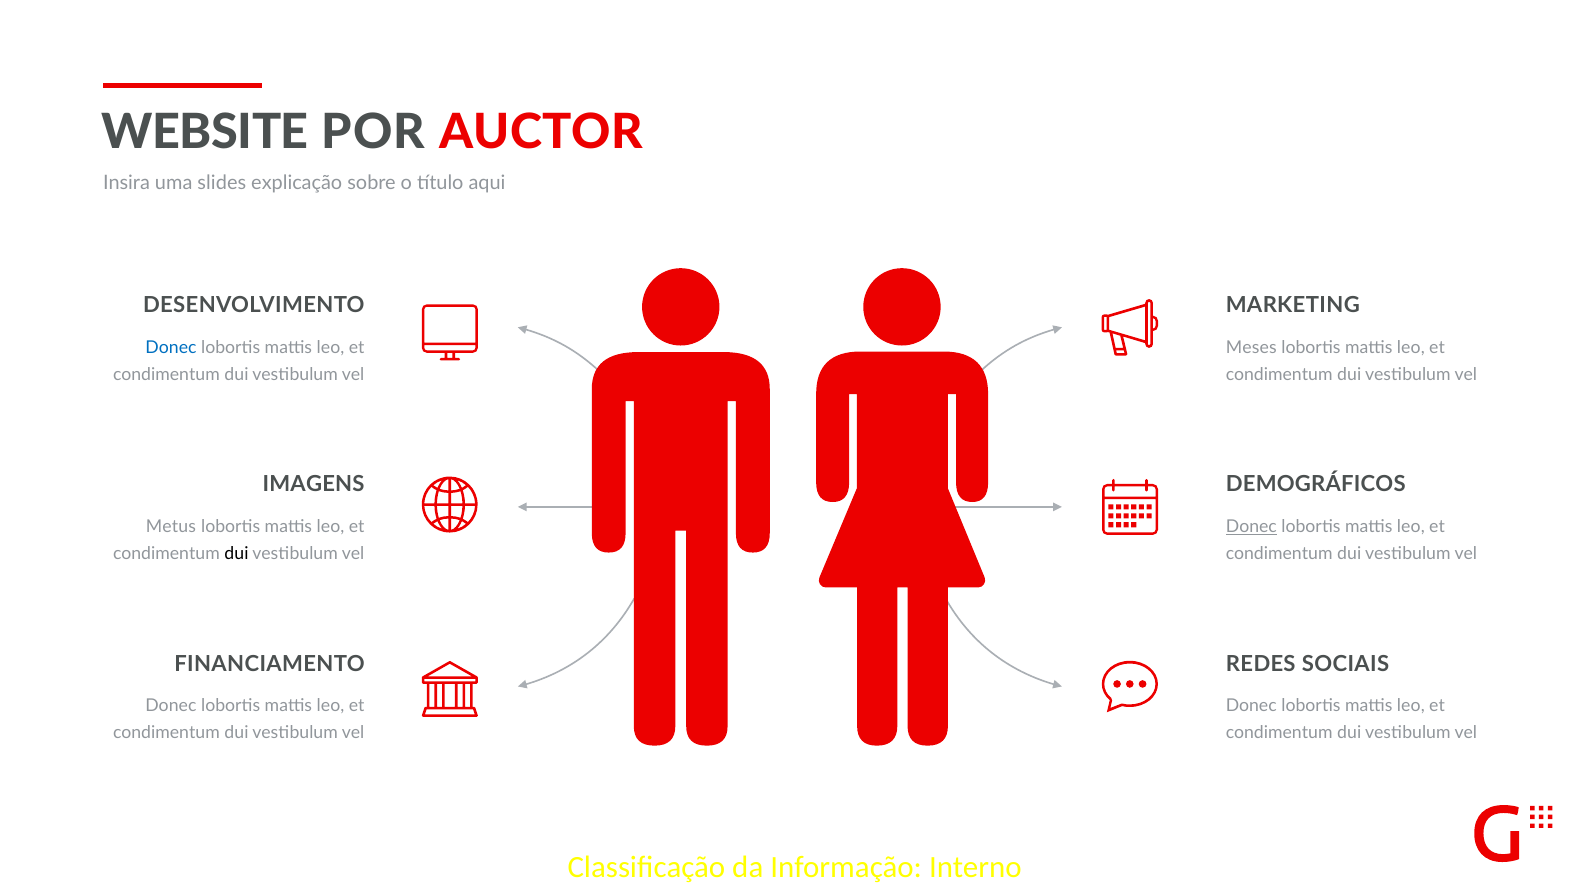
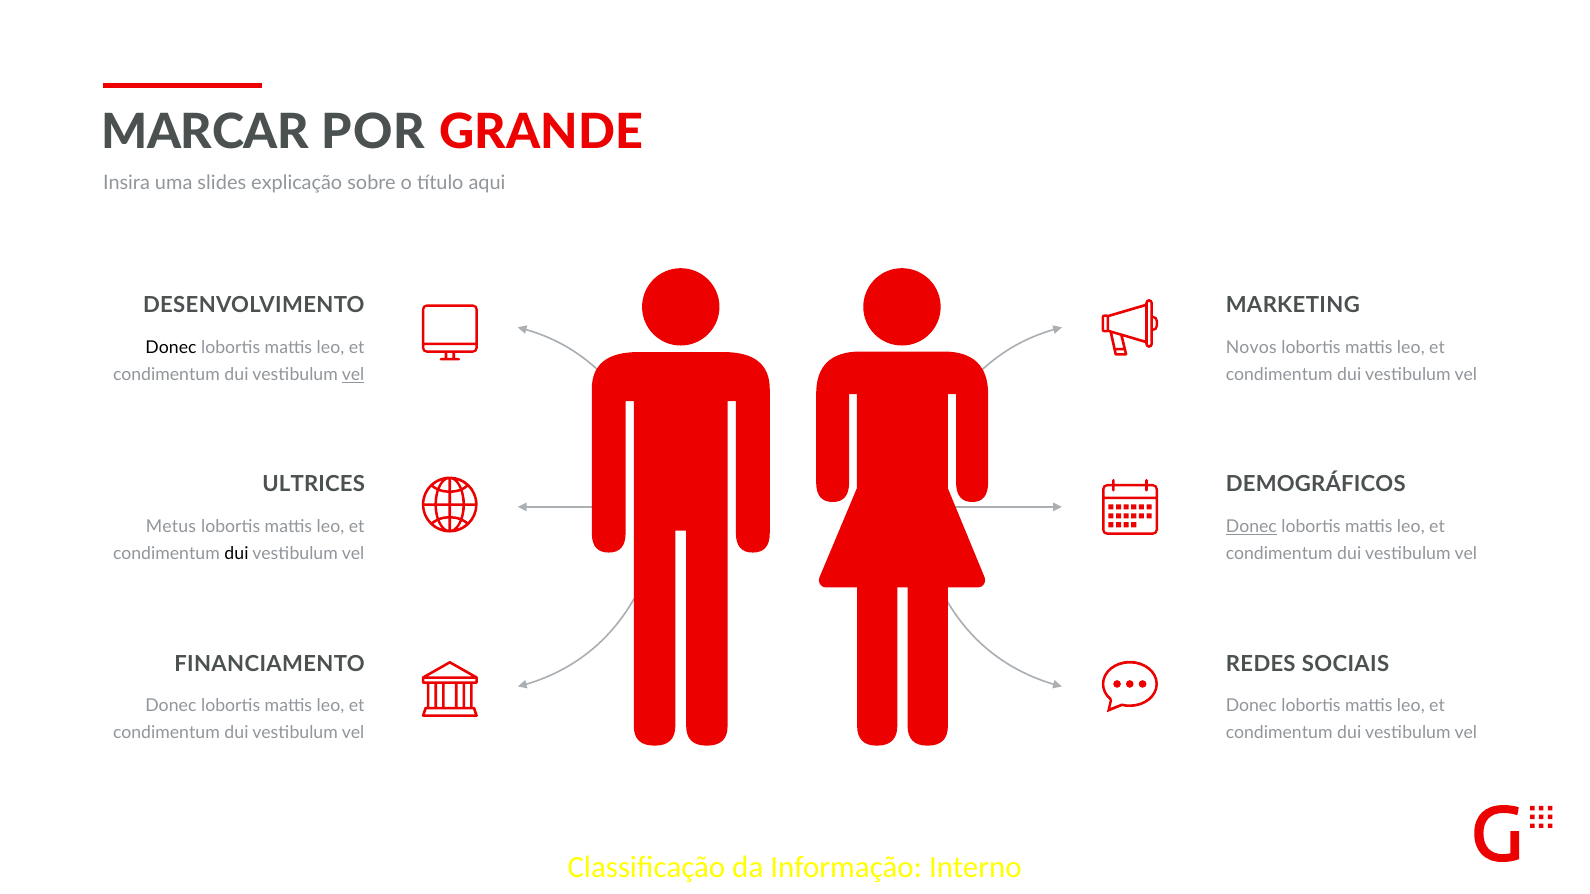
WEBSITE: WEBSITE -> MARCAR (205, 133)
AUCTOR: AUCTOR -> GRANDE (541, 133)
Donec colour: blue -> black (171, 348)
Meses: Meses -> Novos (1251, 348)
vel underline: none -> present (353, 375)
IMAGENS: IMAGENS -> ULTRICES (314, 485)
